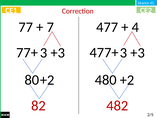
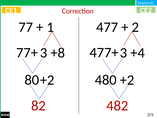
7: 7 -> 1 (50, 27)
4: 4 -> 2 (135, 27)
+3: +3 -> +8 (58, 53)
+3: +3 -> +4 (138, 53)
